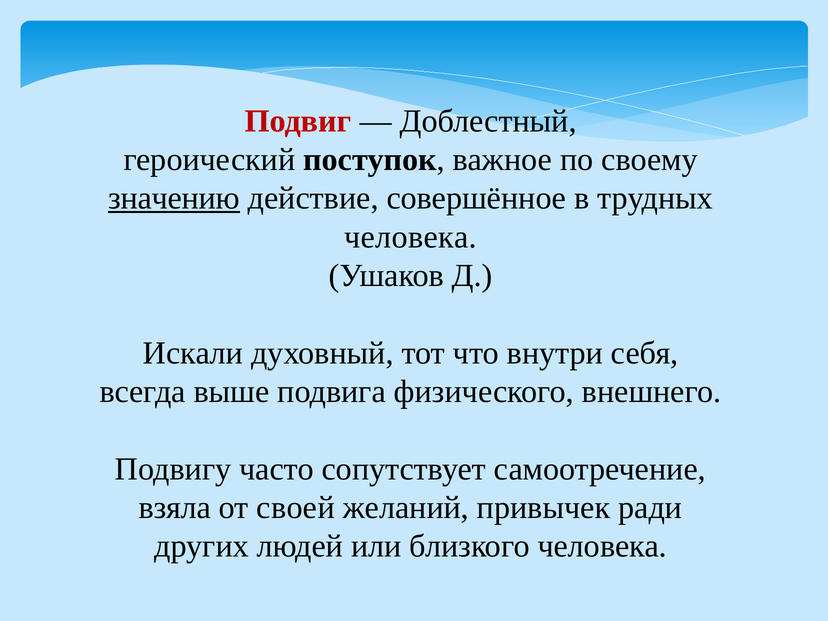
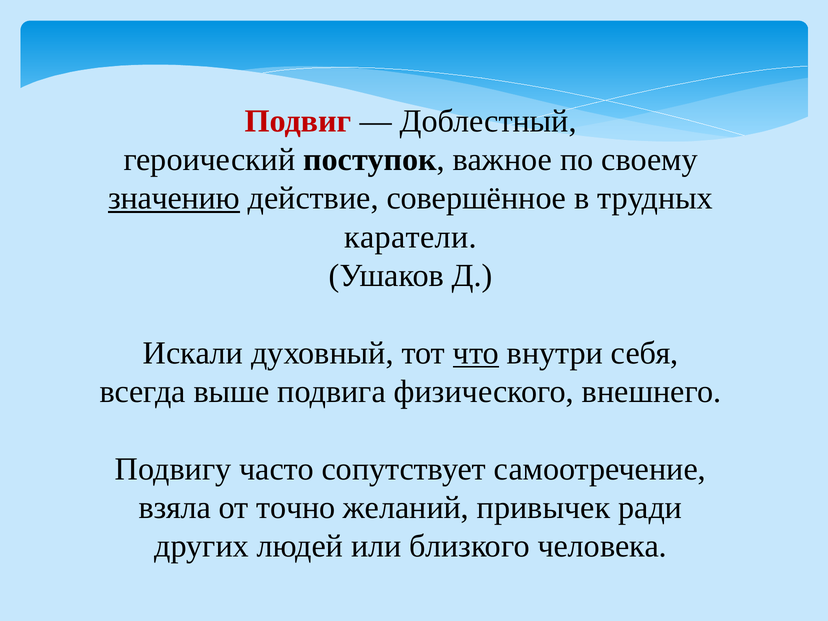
человека: человека -> каратели (411, 237)
что underline: none -> present (476, 353)
своей: своей -> точно (296, 508)
